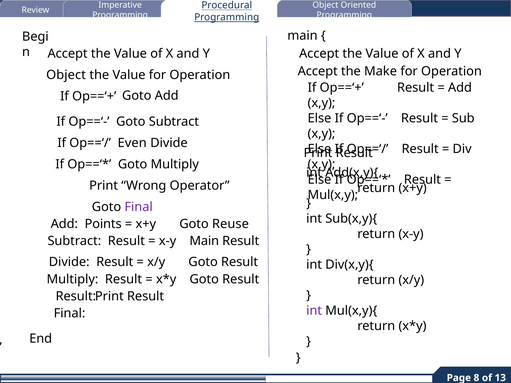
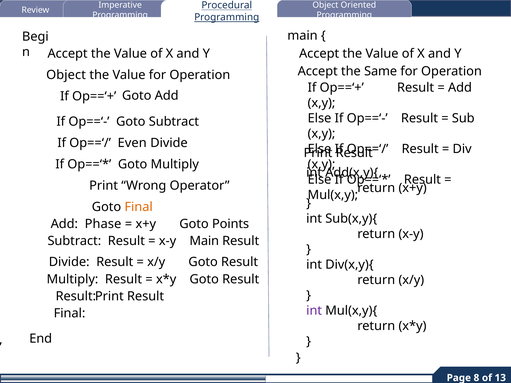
Make: Make -> Same (381, 71)
Final colour: purple -> orange (139, 207)
Points: Points -> Phase (103, 224)
Reuse: Reuse -> Points (231, 224)
